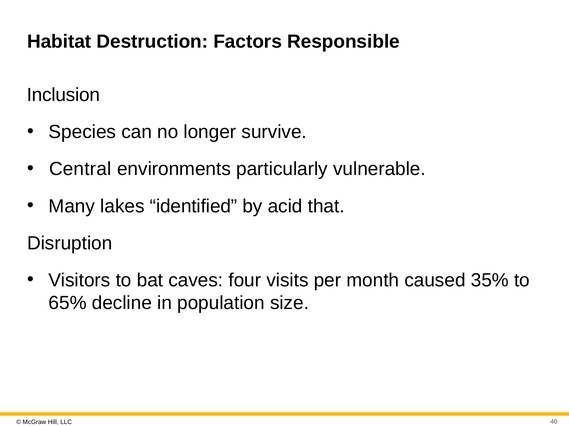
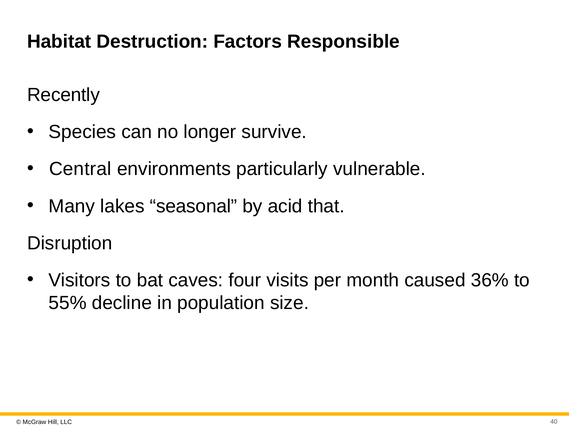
Inclusion: Inclusion -> Recently (63, 95)
identified: identified -> seasonal (194, 206)
35%: 35% -> 36% (490, 280)
65%: 65% -> 55% (68, 303)
